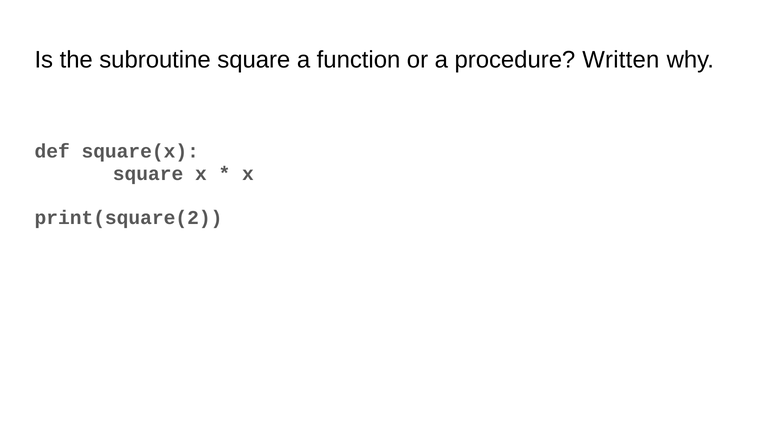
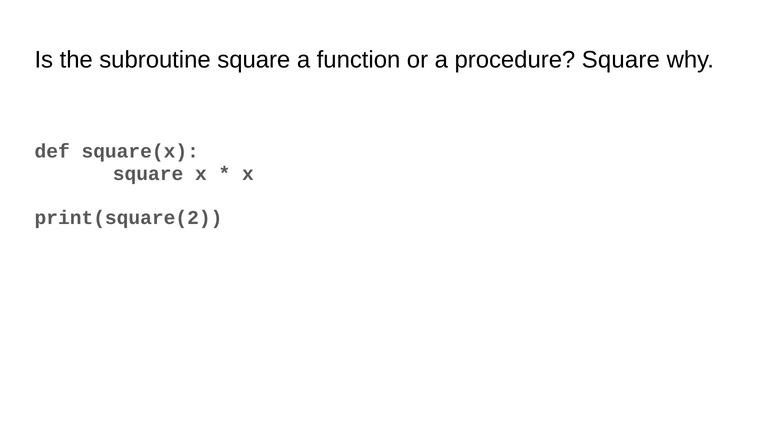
procedure Written: Written -> Square (621, 60)
